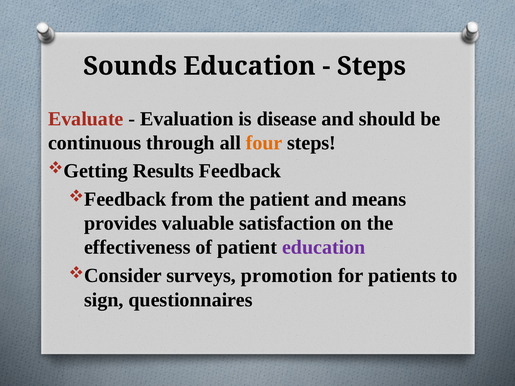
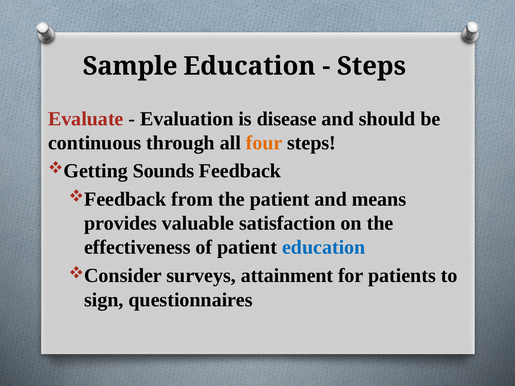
Sounds: Sounds -> Sample (130, 66)
Results: Results -> Sounds (164, 171)
education colour: purple -> blue (324, 248)
promotion: promotion -> attainment (287, 276)
